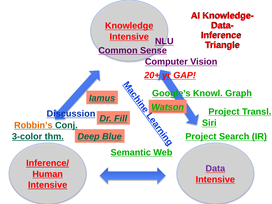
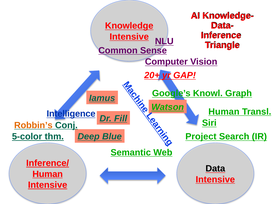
Project: Project -> Human (224, 112)
Discussion: Discussion -> Intelligence (71, 114)
3-color: 3-color -> 5-color (27, 136)
Data colour: purple -> black (215, 169)
